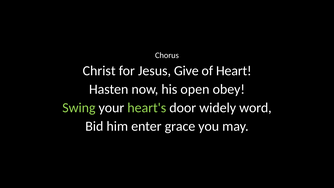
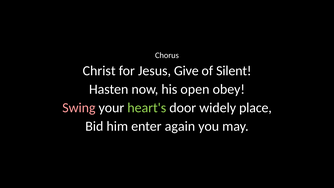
Heart: Heart -> Silent (234, 71)
Swing colour: light green -> pink (79, 108)
word: word -> place (255, 108)
grace: grace -> again (180, 126)
